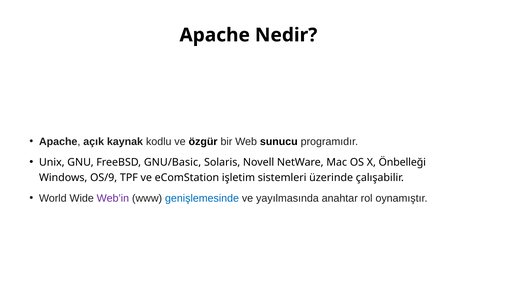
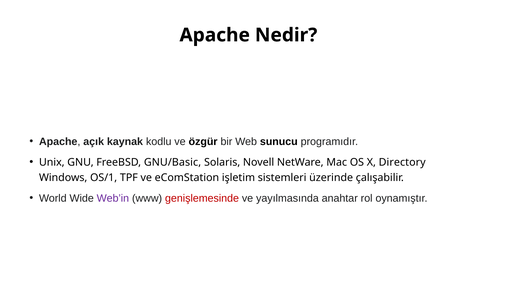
Önbelleği: Önbelleği -> Directory (402, 162)
OS/9: OS/9 -> OS/1 (104, 177)
genişlemesinde colour: blue -> red (202, 198)
